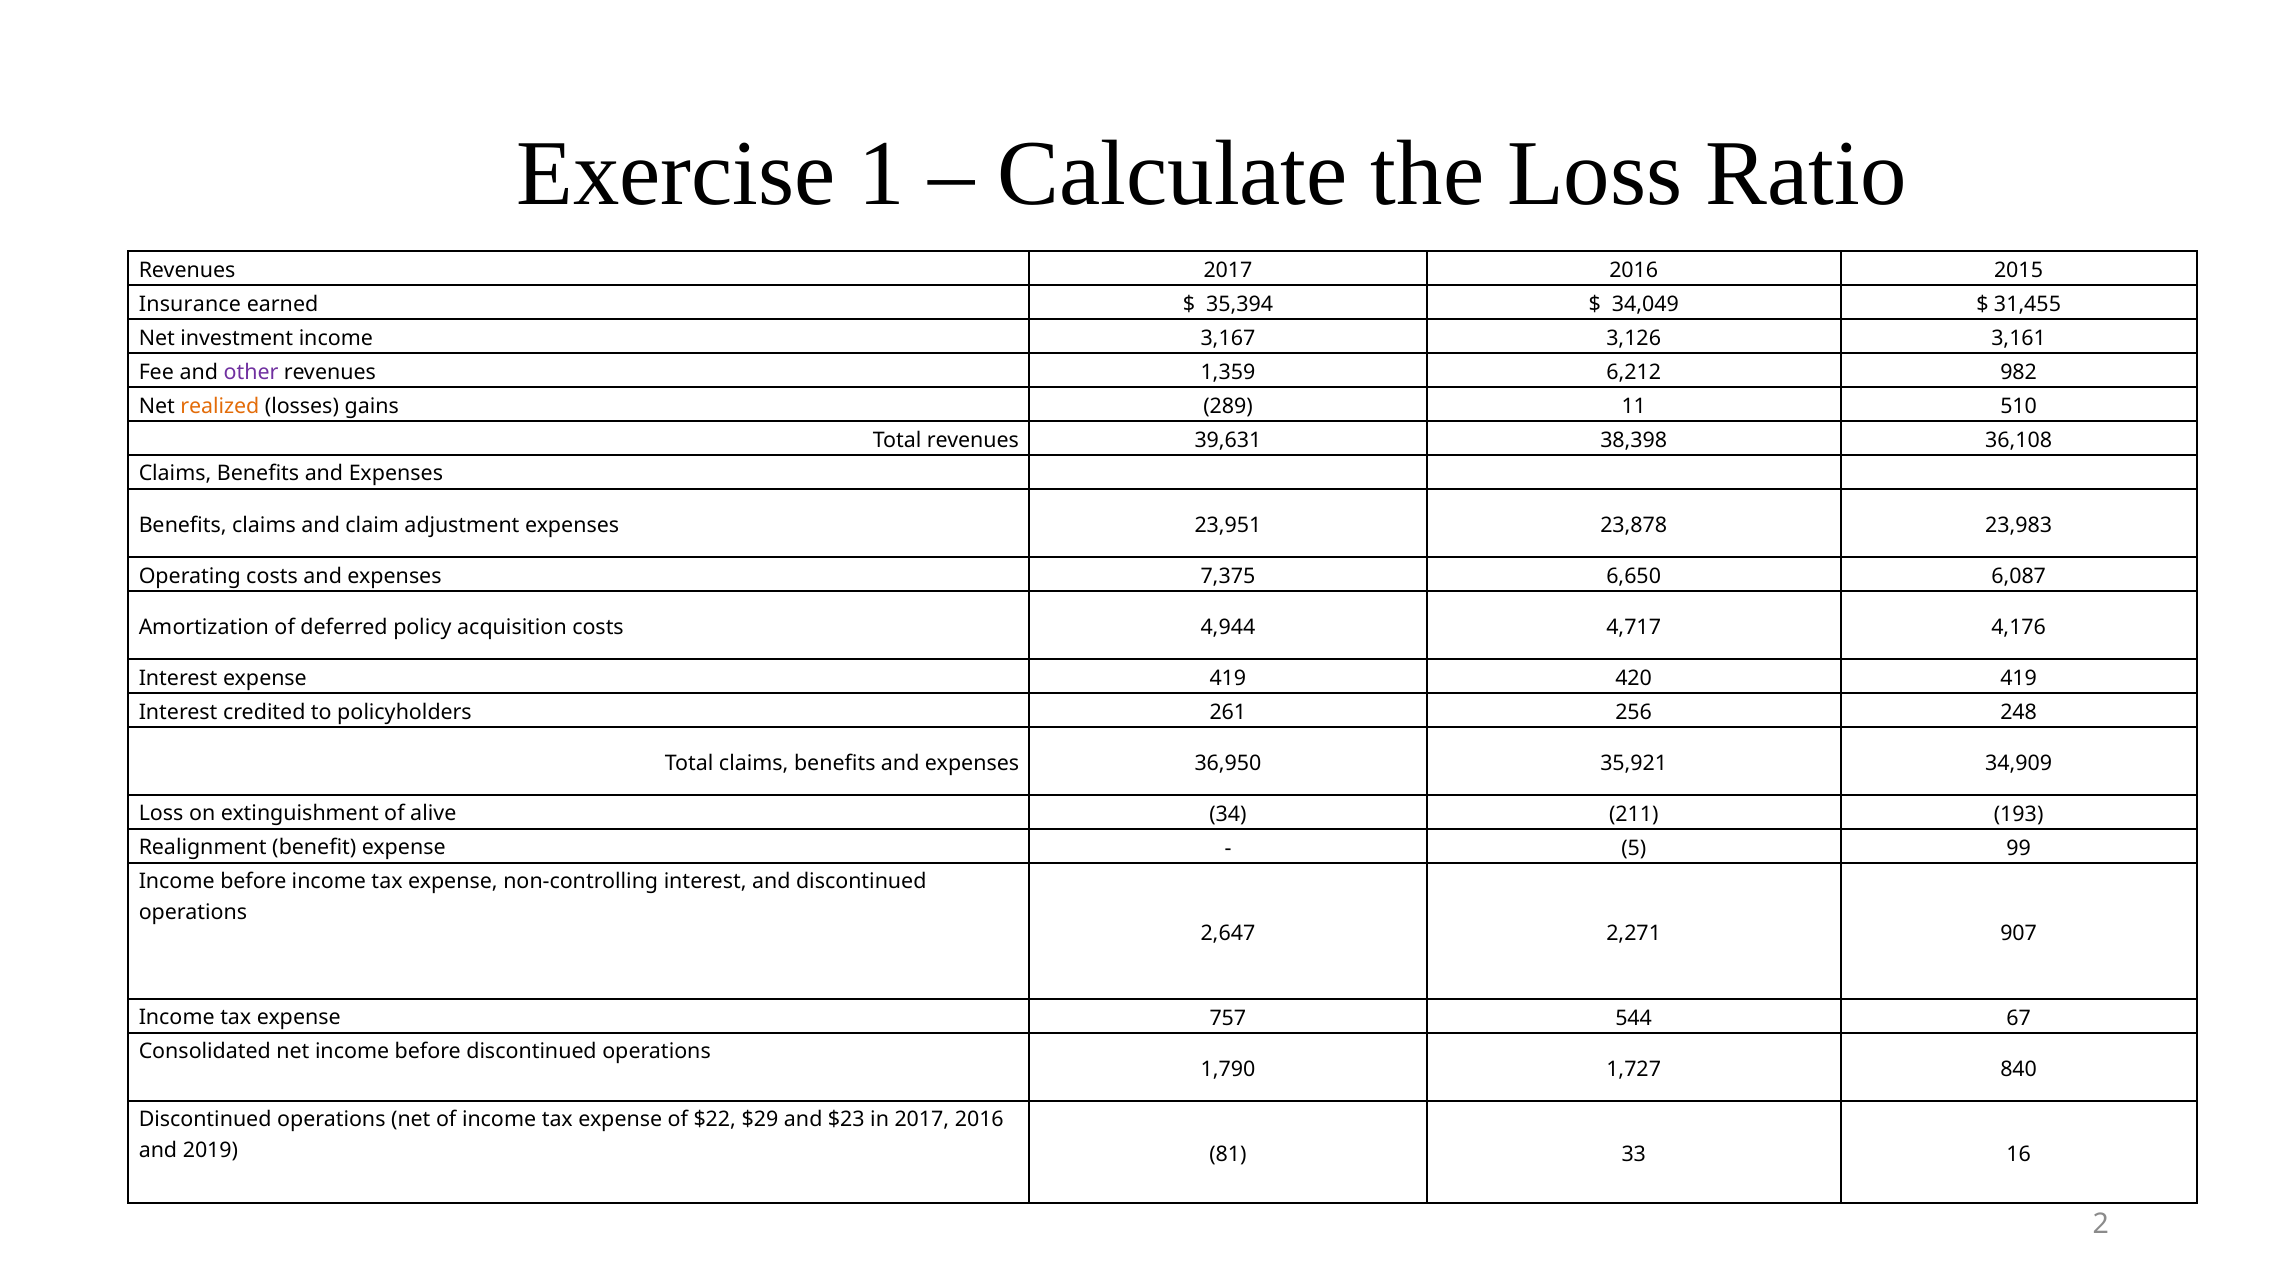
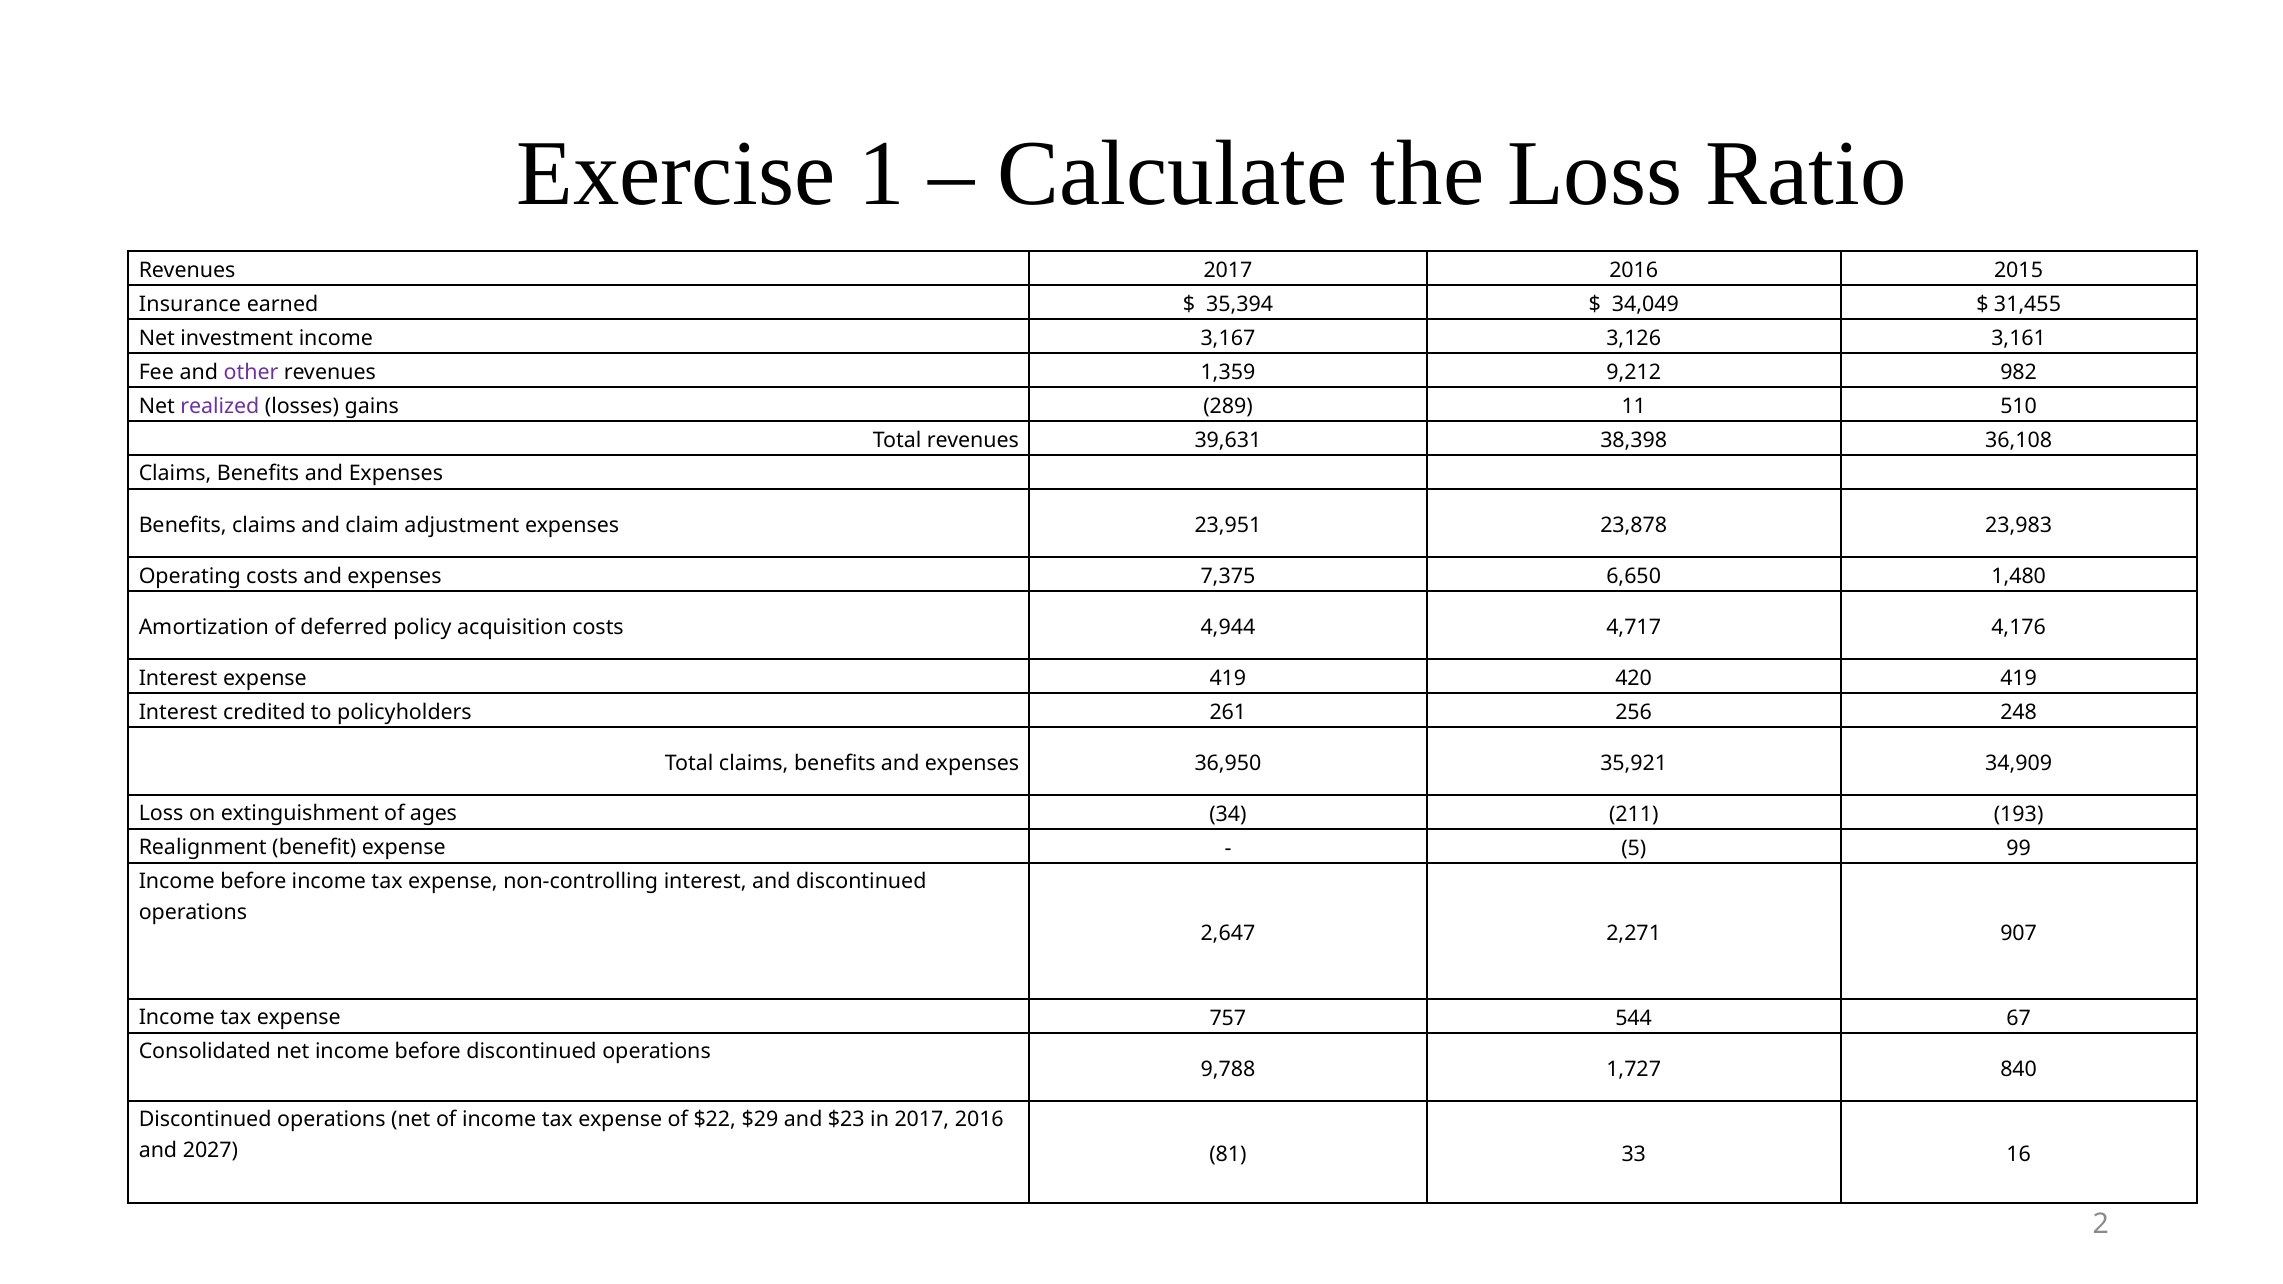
6,212: 6,212 -> 9,212 (1634, 373)
realized colour: orange -> purple (220, 407)
6,087: 6,087 -> 1,480 (2019, 577)
alive: alive -> ages (433, 813)
1,790: 1,790 -> 9,788 (1228, 1070)
2019: 2019 -> 2027 (210, 1150)
